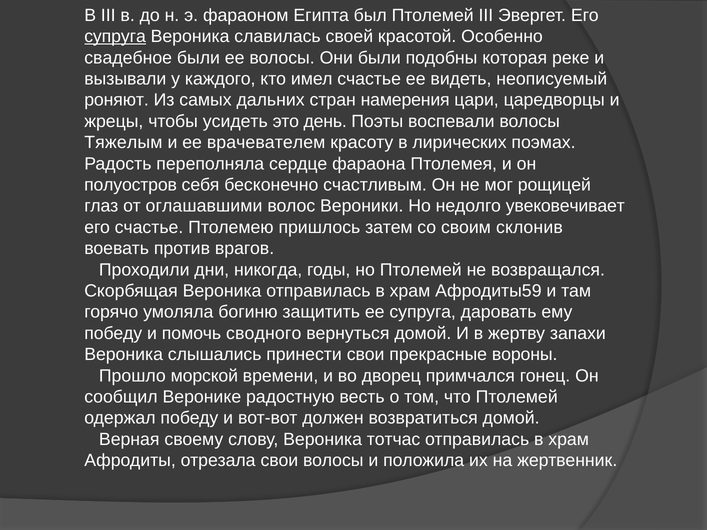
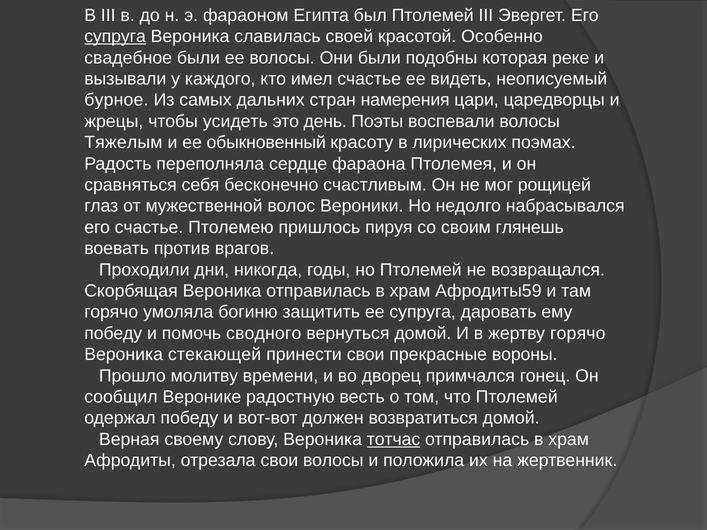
роняют: роняют -> бурное (116, 100)
врачевателем: врачевателем -> обыкновенный (266, 143)
полуостров: полуостров -> сравняться (130, 185)
оглашавшими: оглашавшими -> мужественной (204, 206)
увековечивает: увековечивает -> набрасывался (565, 206)
затем: затем -> пируя (389, 227)
склонив: склонив -> глянешь (530, 227)
жертву запахи: запахи -> горячо (578, 333)
слышались: слышались -> стекающей (215, 355)
морской: морской -> молитву (204, 376)
тотчас underline: none -> present (394, 439)
